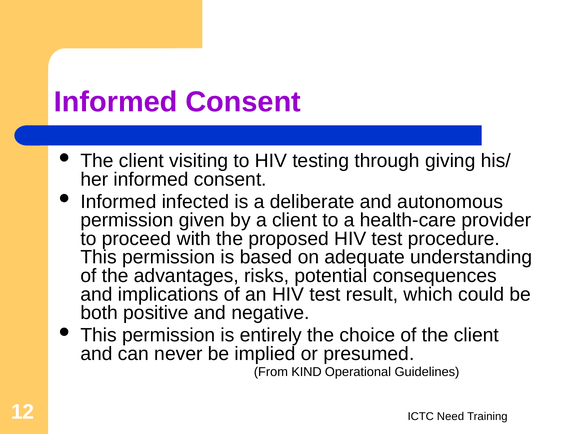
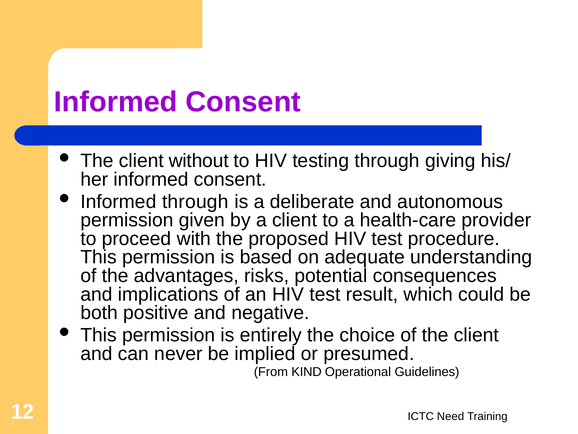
visiting: visiting -> without (199, 161)
Informed infected: infected -> through (195, 201)
